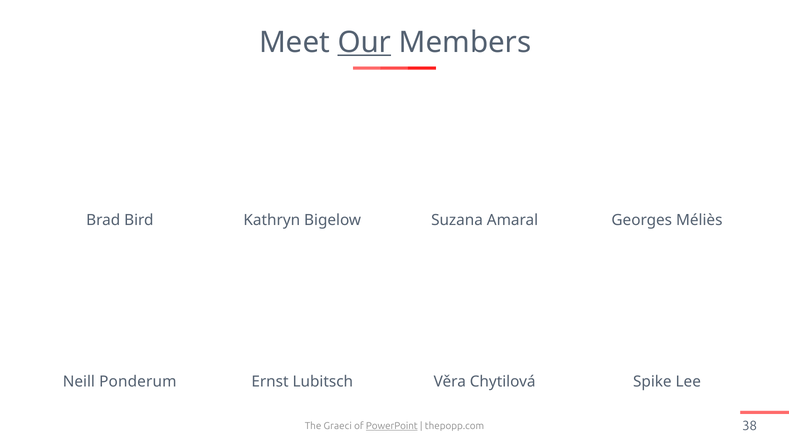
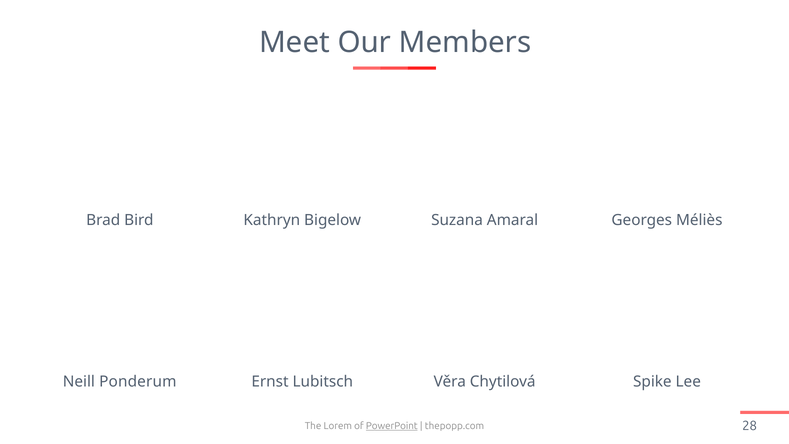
Our underline: present -> none (364, 42)
Graeci: Graeci -> Lorem (338, 426)
38: 38 -> 28 (750, 426)
